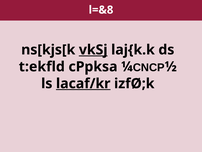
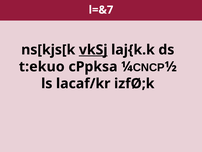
l=&8: l=&8 -> l=&7 (101, 10)
t:ekfld: t:ekfld -> t:ekuo (42, 66)
lacaf/kr underline: present -> none (83, 83)
